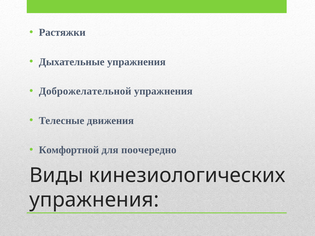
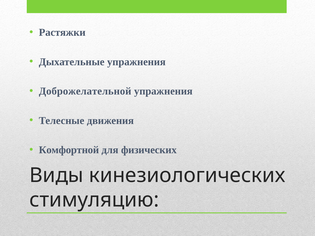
поочередно: поочередно -> физических (149, 150)
упражнения: упражнения -> стимуляцию (94, 200)
